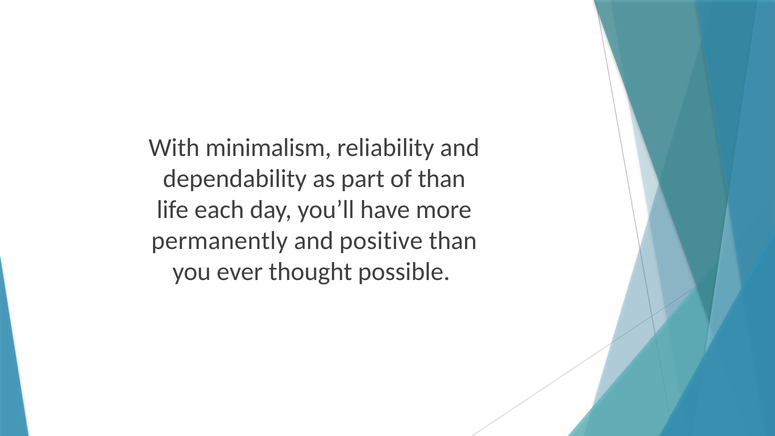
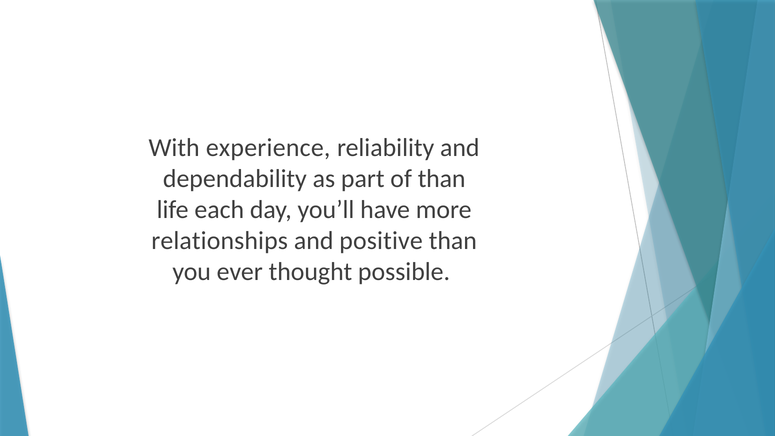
minimalism: minimalism -> experience (268, 148)
permanently: permanently -> relationships (220, 241)
